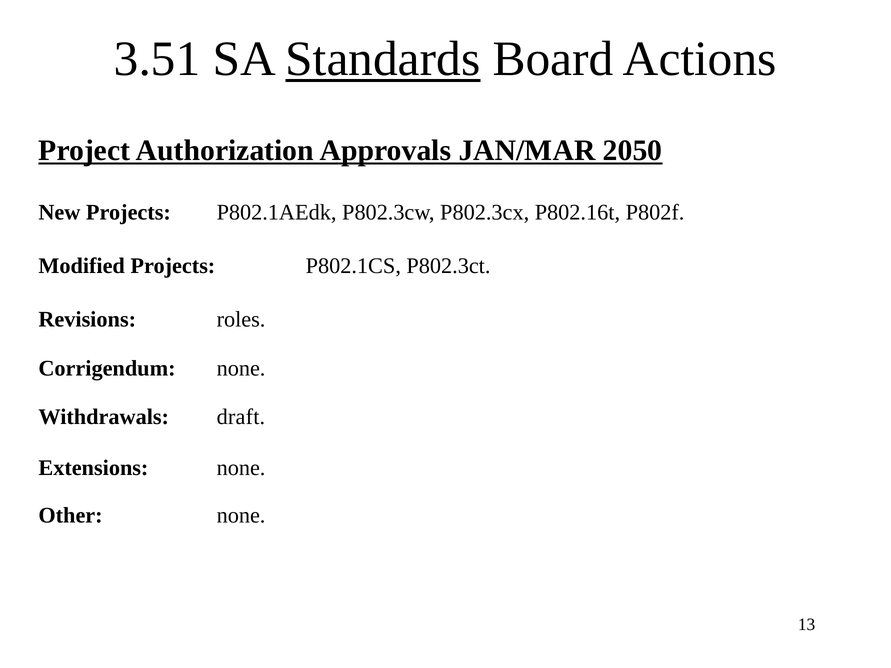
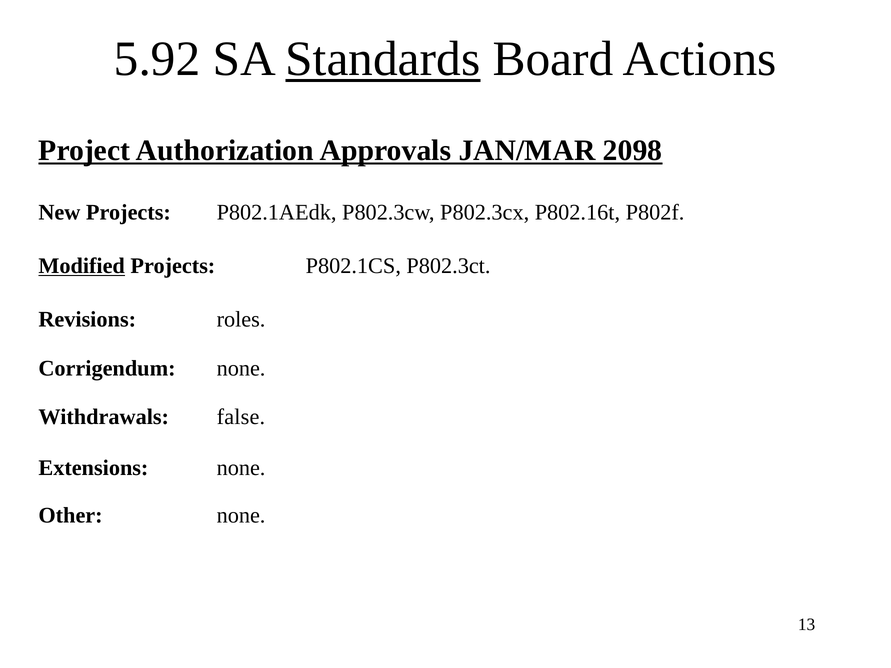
3.51: 3.51 -> 5.92 (157, 59)
2050: 2050 -> 2098 (633, 150)
Modified underline: none -> present (82, 266)
draft: draft -> false (241, 417)
